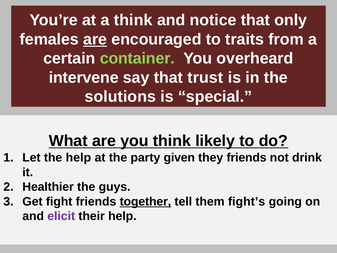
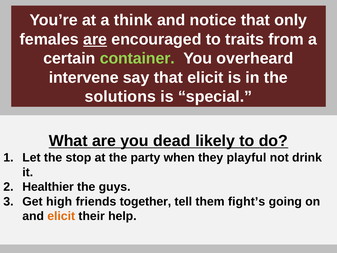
that trust: trust -> elicit (205, 77)
you think: think -> dead (172, 141)
the help: help -> stop (78, 157)
given: given -> when (179, 157)
they friends: friends -> playful (246, 157)
fight: fight -> high (59, 201)
together underline: present -> none (145, 201)
elicit colour: purple -> orange (61, 216)
